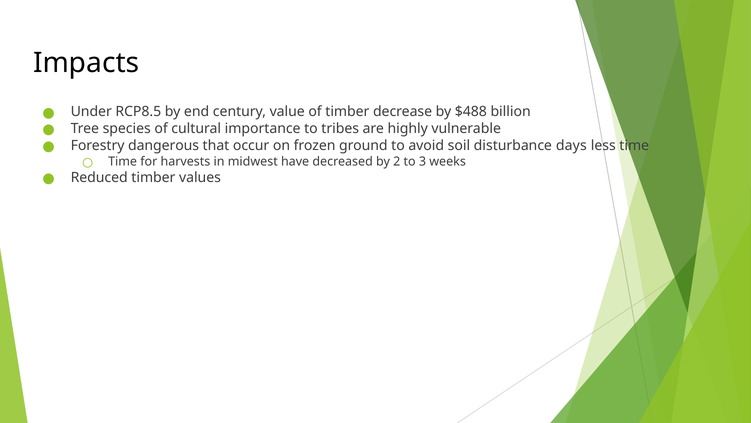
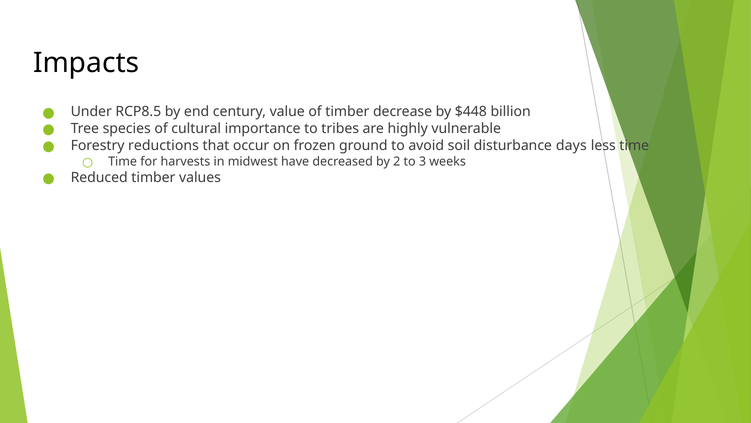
$488: $488 -> $448 (471, 112)
dangerous: dangerous -> reductions (163, 145)
